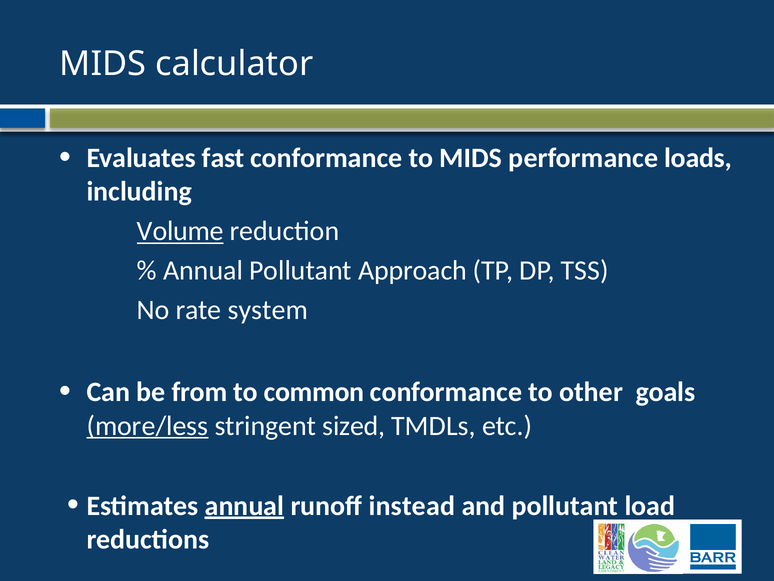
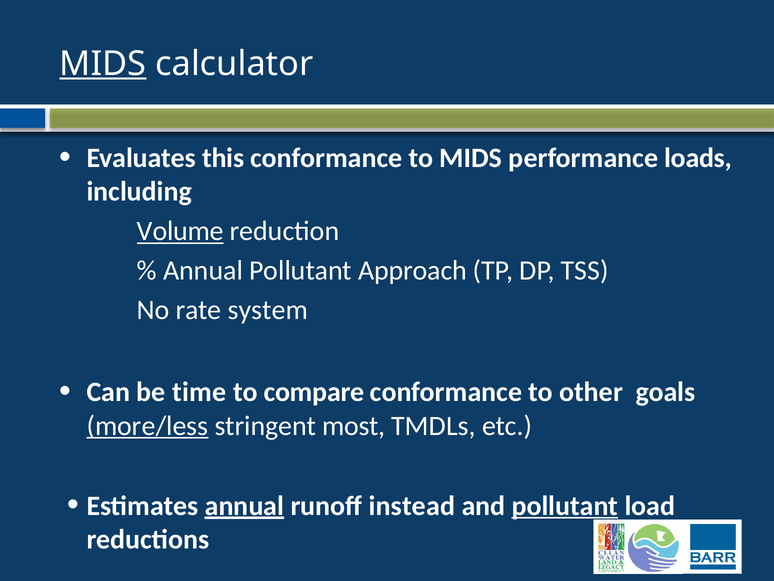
MIDS underline: none -> present (103, 64)
fast: fast -> this (223, 158)
from: from -> time (199, 392)
common: common -> compare (314, 392)
sized: sized -> most (354, 425)
pollutant underline: none -> present (565, 505)
